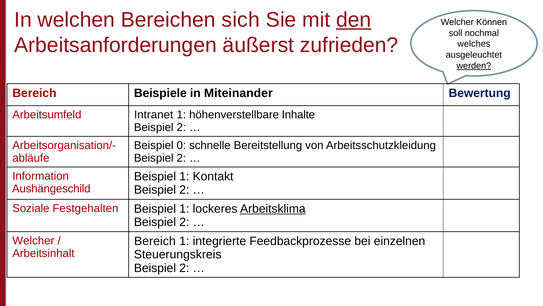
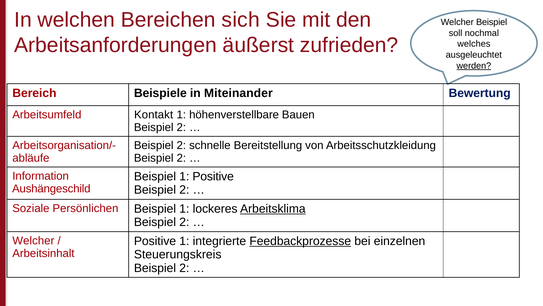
den underline: present -> none (354, 20)
Welcher Können: Können -> Beispiel (492, 22)
Intranet: Intranet -> Kontakt (154, 115)
Inhalte: Inhalte -> Bauen (298, 115)
0: 0 -> 2 (181, 145)
1 Kontakt: Kontakt -> Positive (213, 176)
Festgehalten: Festgehalten -> Persönlichen (85, 208)
Bereich: Bereich -> Positive (155, 241)
Feedbackprozesse underline: none -> present (300, 241)
